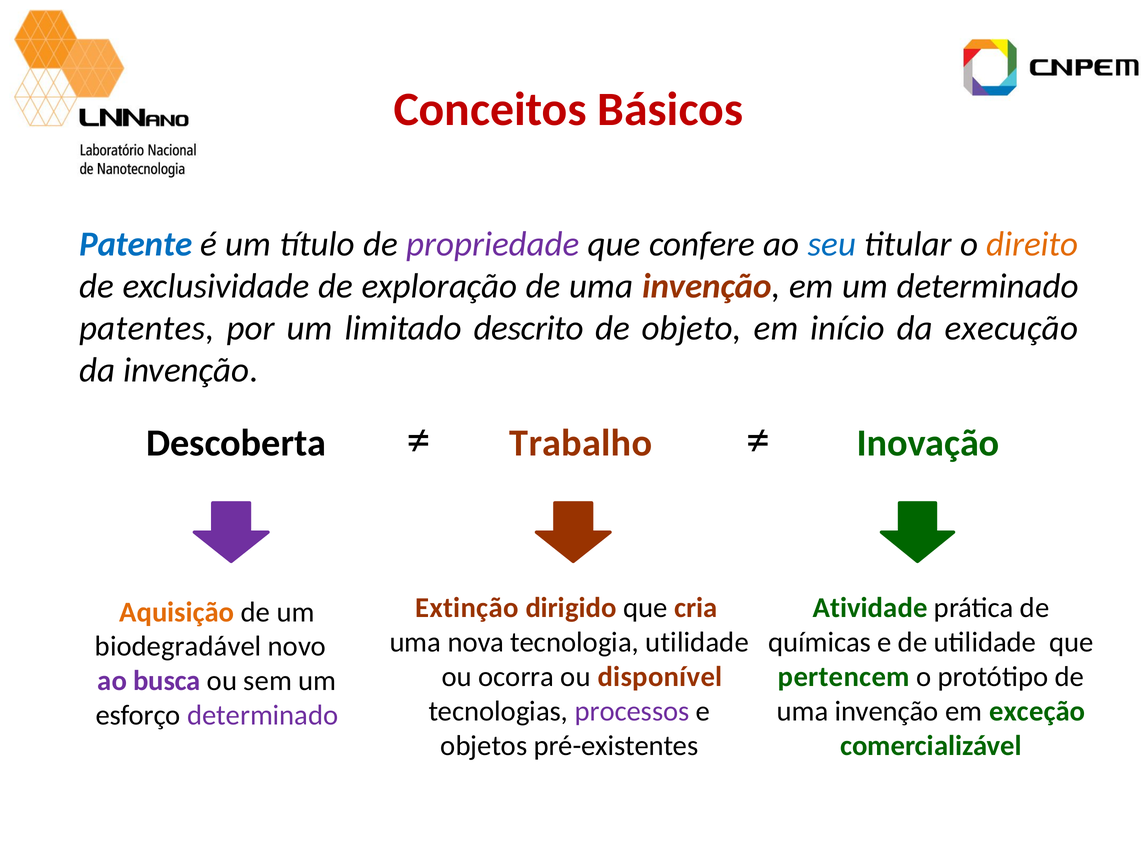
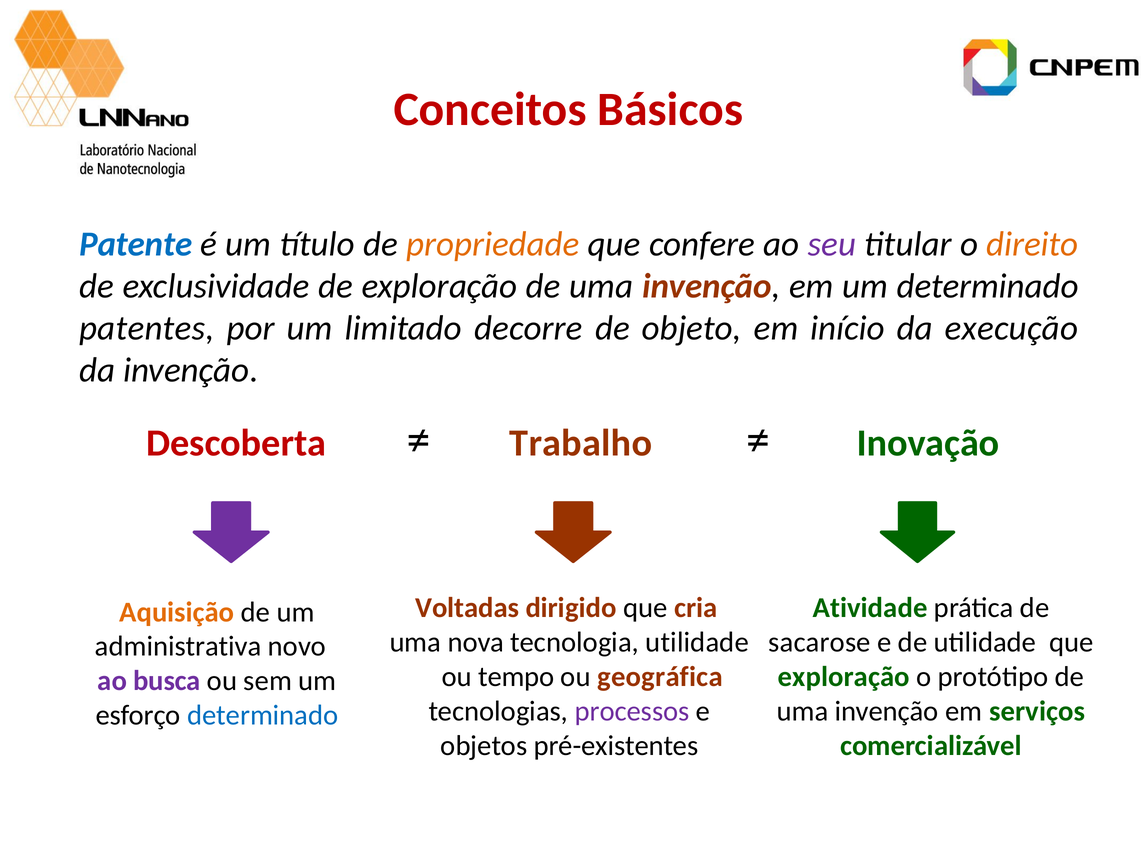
propriedade colour: purple -> orange (493, 244)
seu colour: blue -> purple (832, 244)
descrito: descrito -> decorre (528, 328)
Descoberta colour: black -> red (236, 443)
Extinção: Extinção -> Voltadas (467, 608)
químicas: químicas -> sacarose (820, 642)
biodegradável: biodegradável -> administrativa (178, 646)
ocorra: ocorra -> tempo (516, 677)
disponível: disponível -> geográfica (660, 677)
pertencem: pertencem -> exploração (844, 677)
exceção: exceção -> serviços (1037, 711)
determinado colour: purple -> blue (263, 715)
